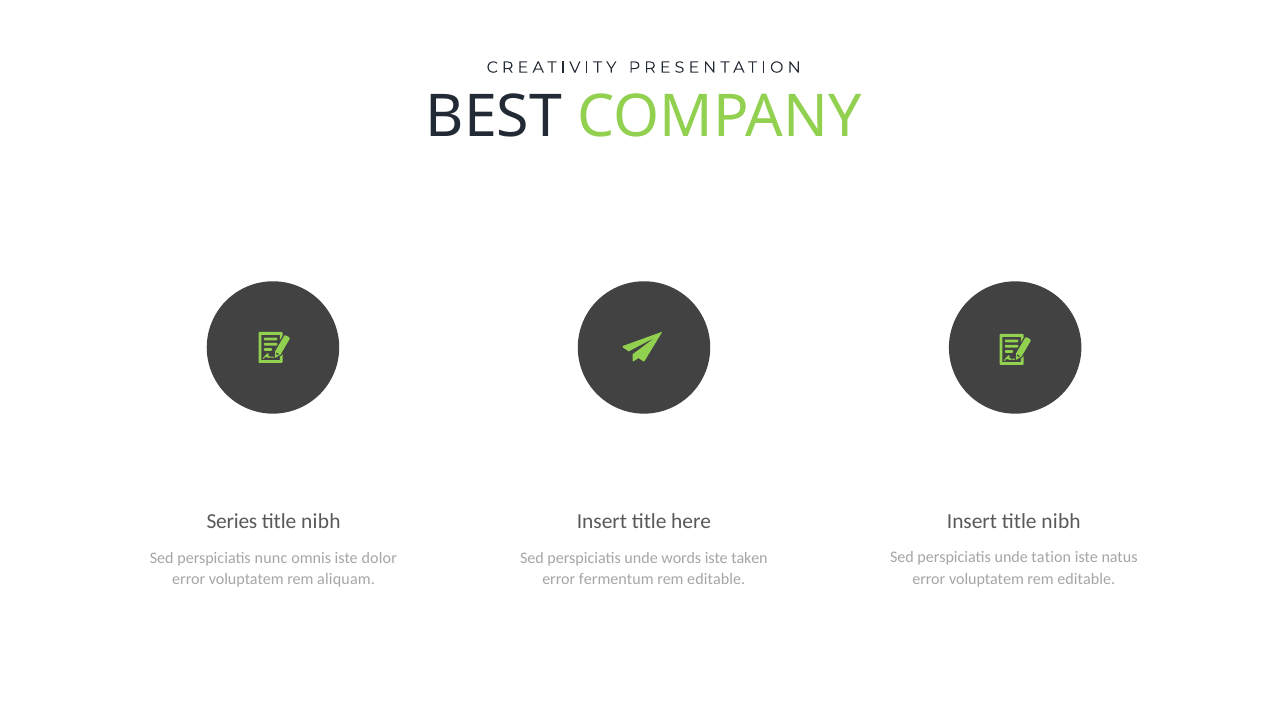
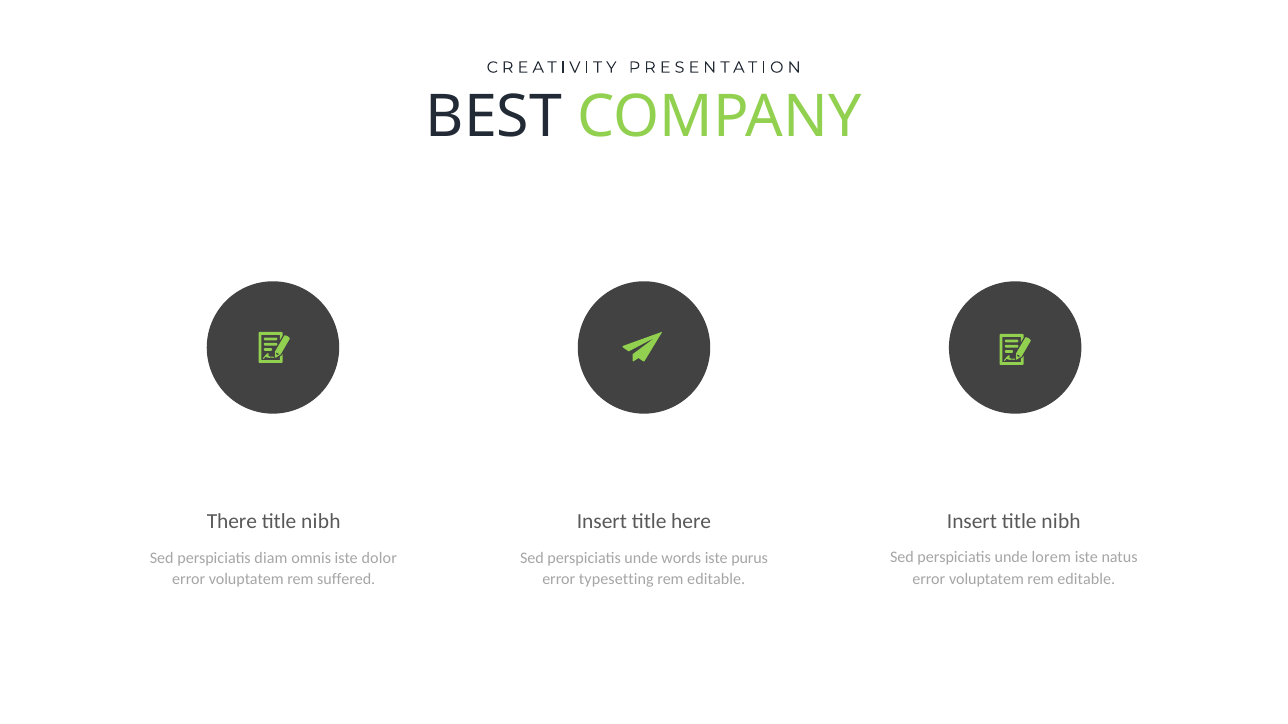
Series: Series -> There (232, 522)
unde tation: tation -> lorem (1051, 558)
nunc: nunc -> diam (271, 559)
taken: taken -> purus (750, 559)
aliquam: aliquam -> suffered (346, 580)
fermentum: fermentum -> typesetting (616, 580)
